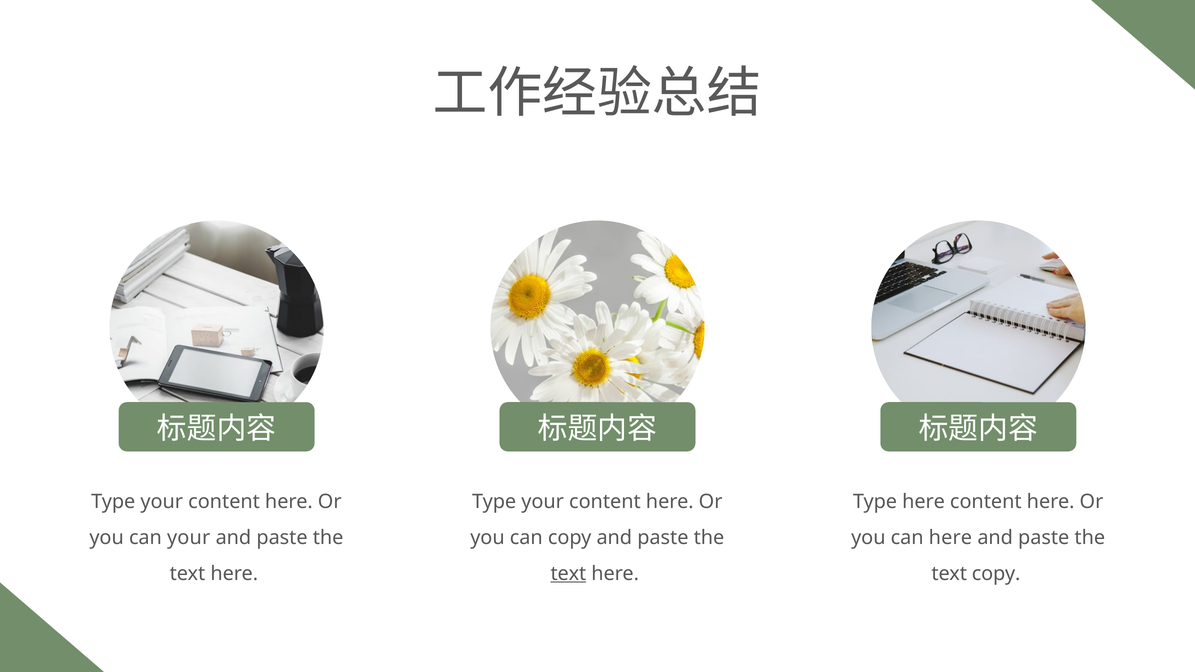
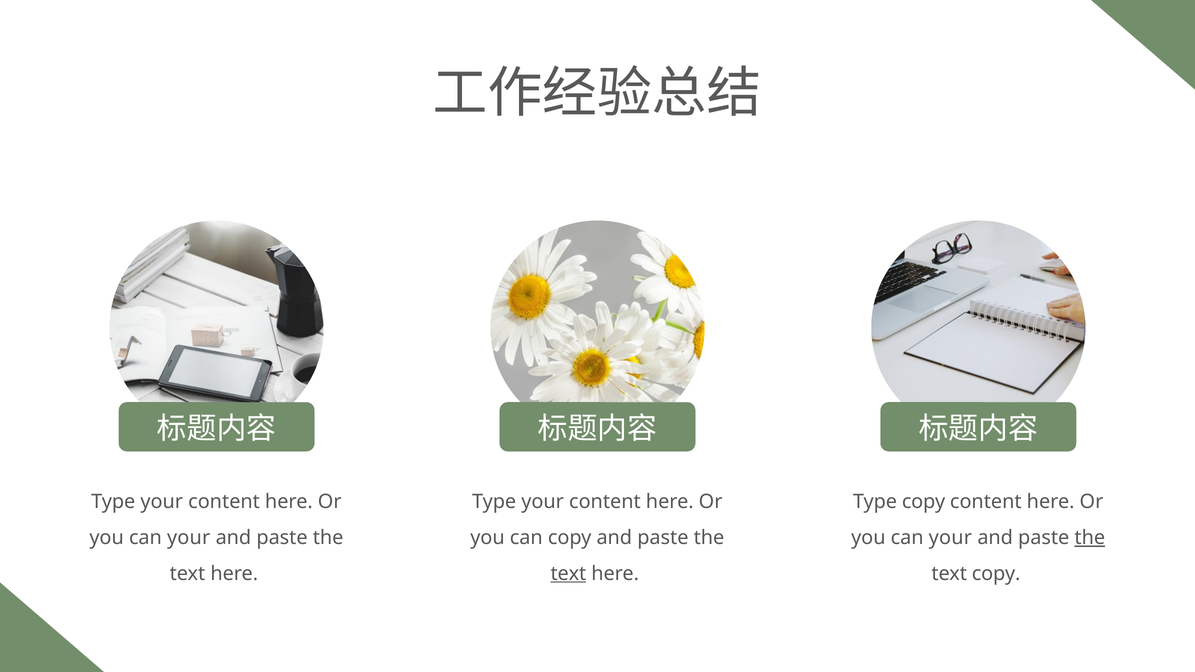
Type here: here -> copy (924, 502)
here: here -> your (950, 538)
the underline: none -> present (1090, 538)
